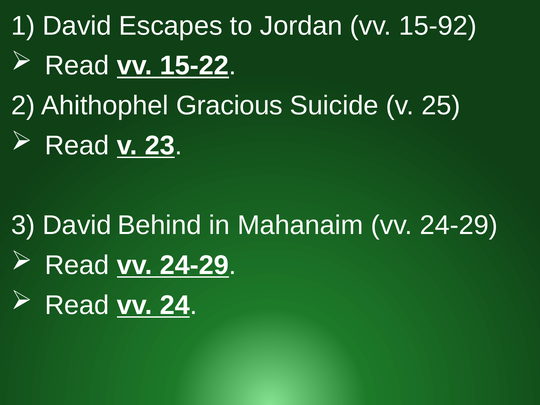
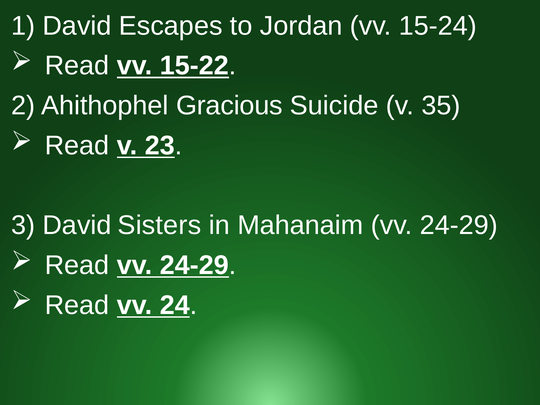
15-92: 15-92 -> 15-24 (438, 26)
25: 25 -> 35 (441, 106)
Behind: Behind -> Sisters (159, 225)
